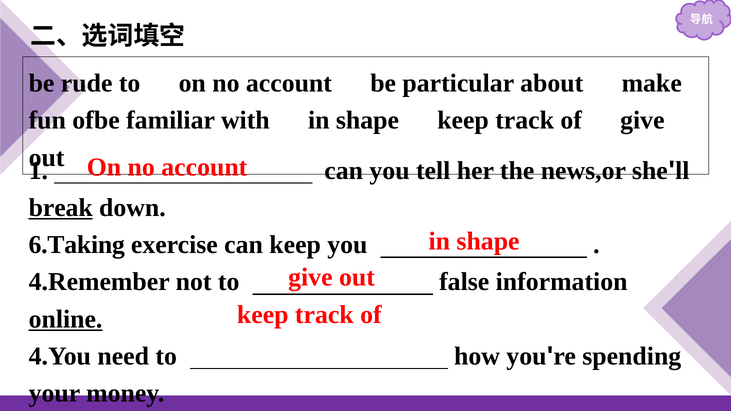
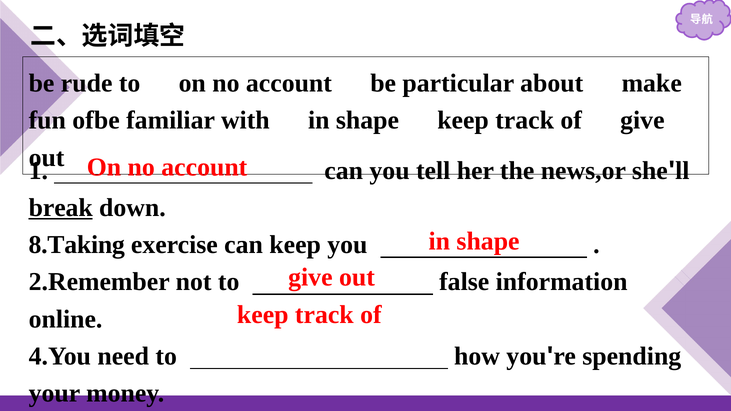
6.Taking: 6.Taking -> 8.Taking (77, 245)
4.Remember: 4.Remember -> 2.Remember (99, 282)
online underline: present -> none (66, 319)
